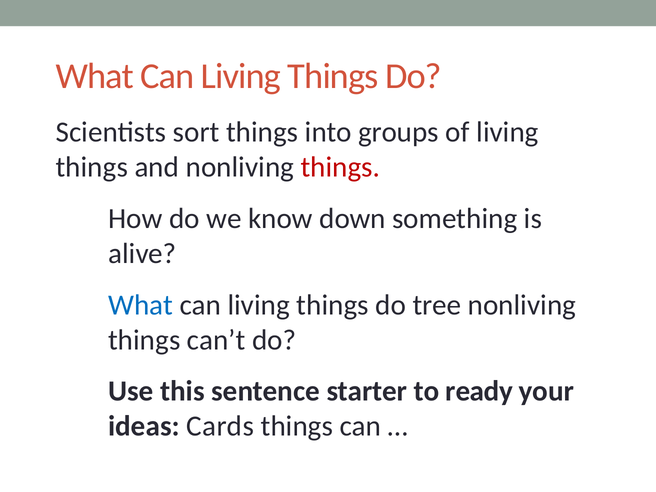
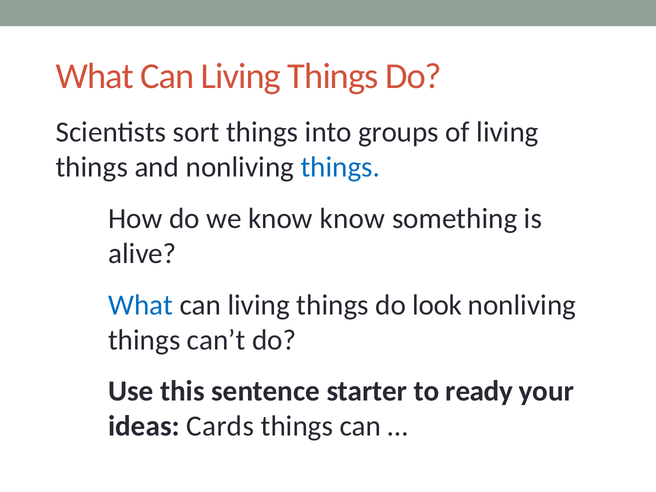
things colour: red -> blue (340, 167)
know down: down -> know (352, 219)
tree: tree -> look (437, 305)
